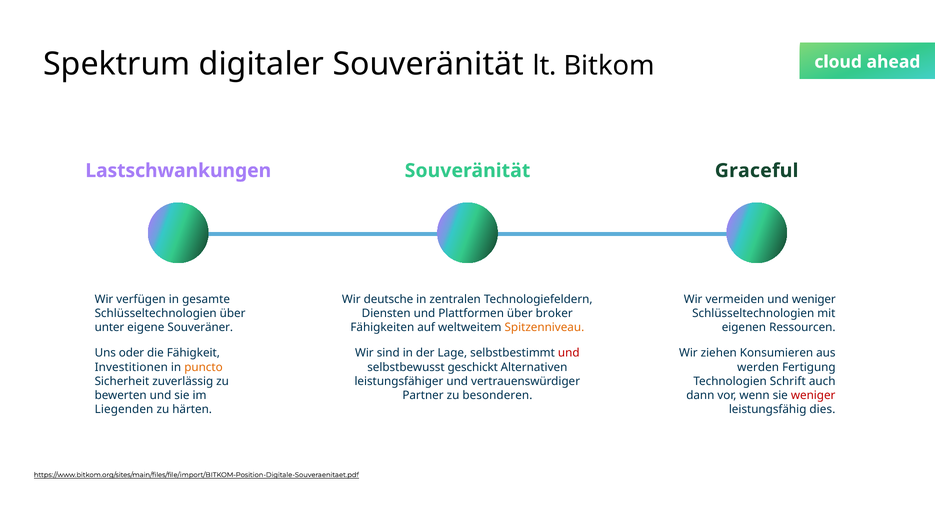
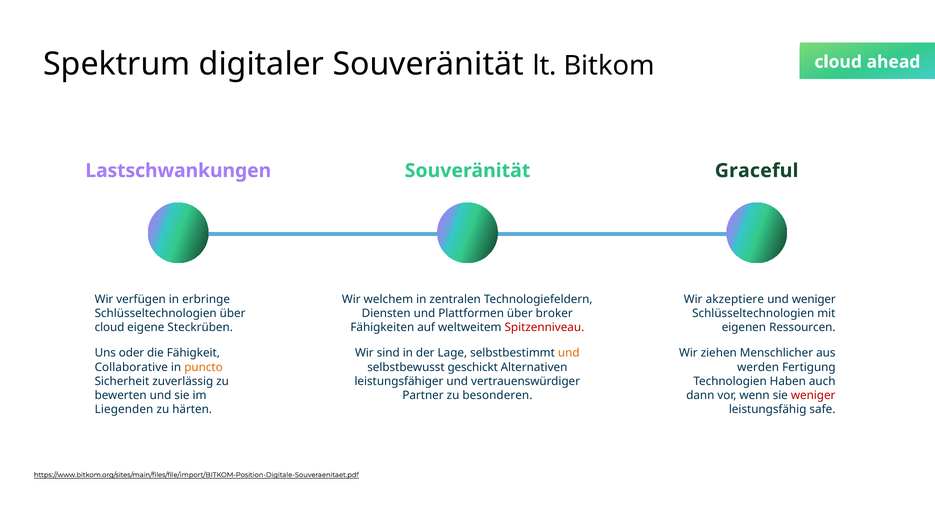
gesamte: gesamte -> erbringe (206, 299)
deutsche: deutsche -> welchem (388, 299)
vermeiden: vermeiden -> akzeptiere (735, 299)
unter: unter -> cloud (109, 327)
Souveräner: Souveräner -> Steckrüben (200, 327)
Spitzenniveau colour: orange -> red (544, 327)
und colour: red -> orange (569, 353)
Konsumieren: Konsumieren -> Menschlicher (776, 353)
Investitionen: Investitionen -> Collaborative (131, 367)
Schrift: Schrift -> Haben (788, 381)
dies: dies -> safe (822, 409)
